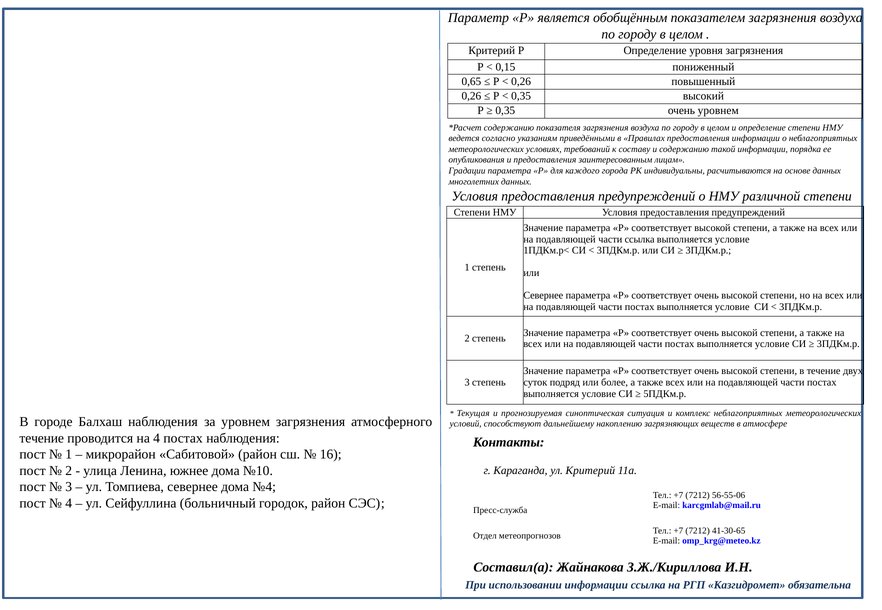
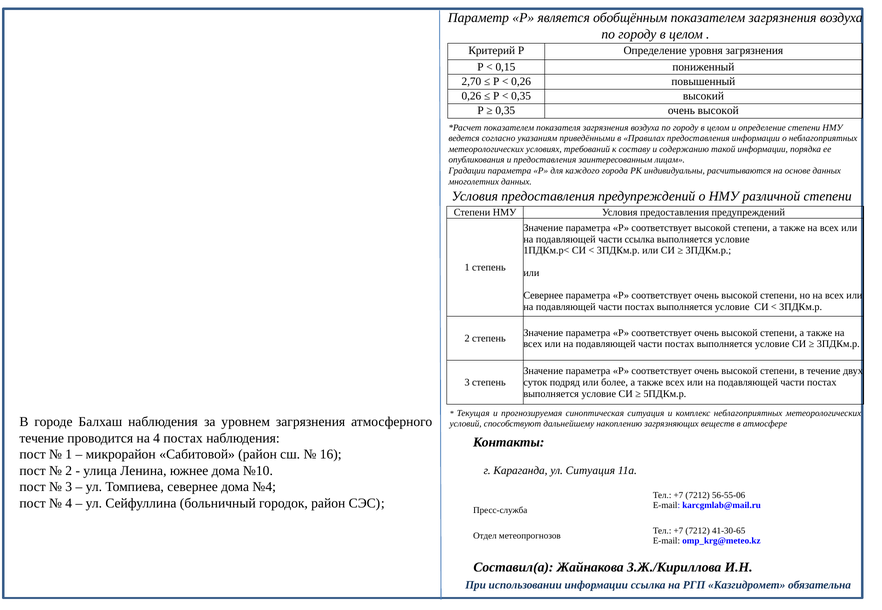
0,65: 0,65 -> 2,70 (471, 82)
0,35 очень уровнем: уровнем -> высокой (718, 111)
содержанию: содержанию -> показателем (509, 128)
ул Критерий: Критерий -> Ситуация (590, 471)
